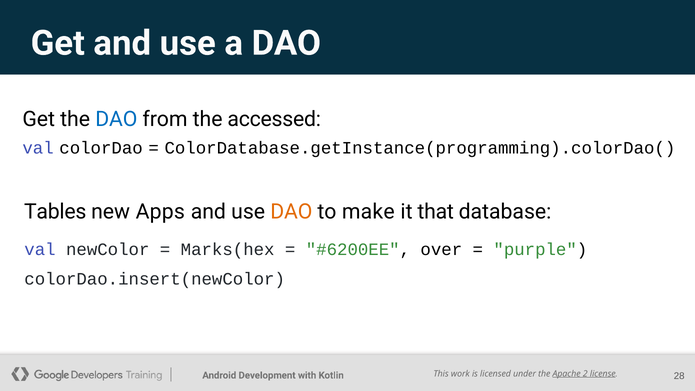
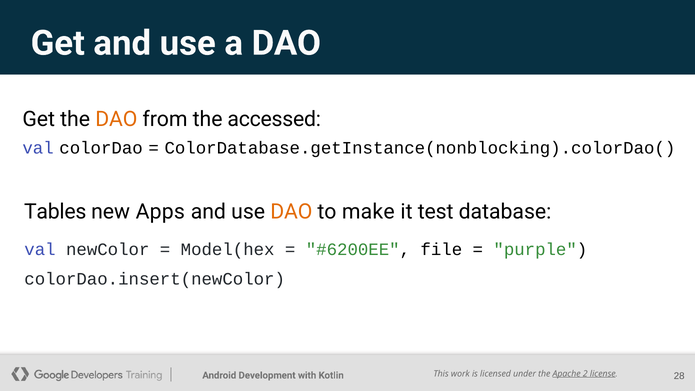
DAO colour: blue -> orange (116, 119)
ColorDatabase.getInstance(programming).colorDao(: ColorDatabase.getInstance(programming).colorDao( -> ColorDatabase.getInstance(nonblocking).colorDao( (420, 148)
that: that -> test (436, 212)
Marks(hex: Marks(hex -> Model(hex (228, 249)
over: over -> file (441, 249)
